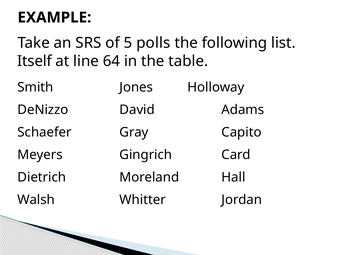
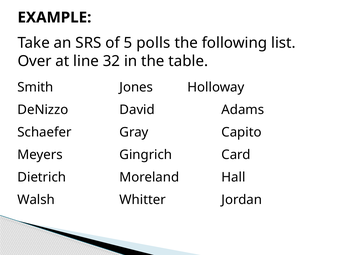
Itself: Itself -> Over (35, 61)
64: 64 -> 32 (111, 61)
